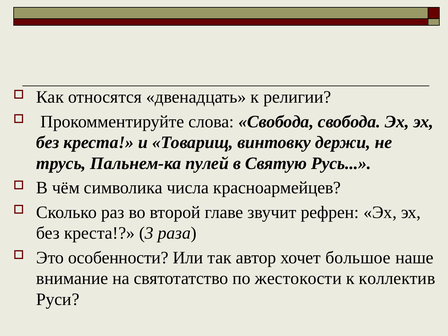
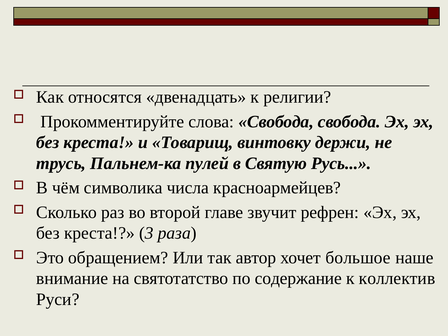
особенности: особенности -> обращением (118, 258)
жестокости: жестокости -> содержание (298, 279)
